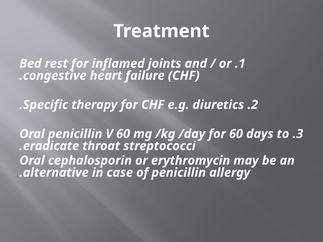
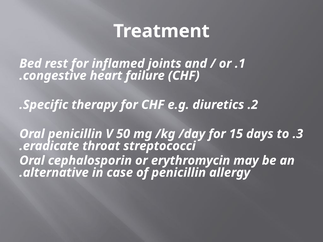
V 60: 60 -> 50 (123, 134)
for 60: 60 -> 15 (236, 134)
